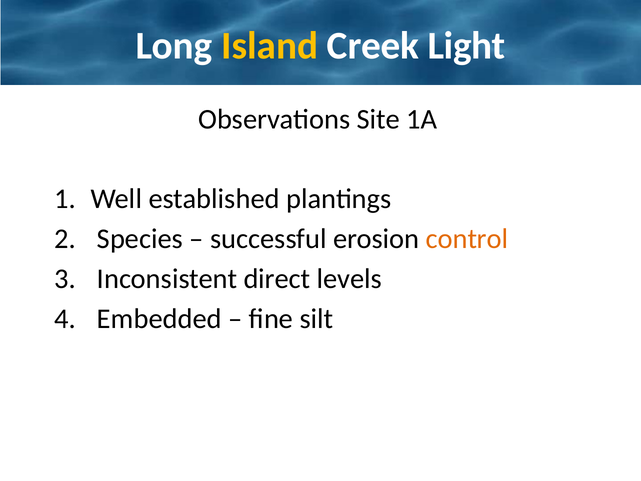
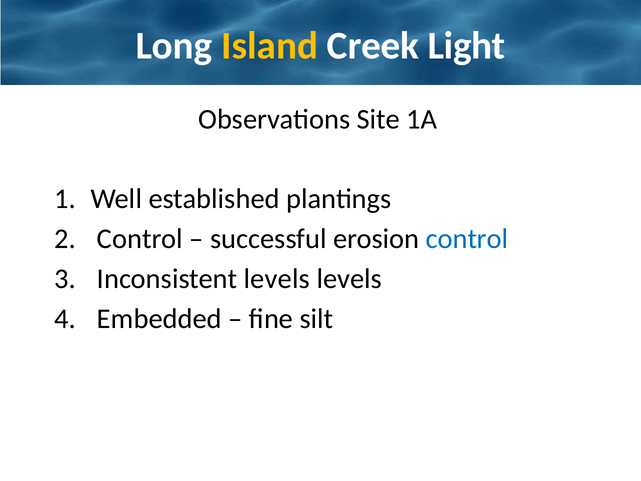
Species: Species -> Control (140, 239)
control colour: orange -> blue (467, 239)
Inconsistent direct: direct -> levels (277, 279)
